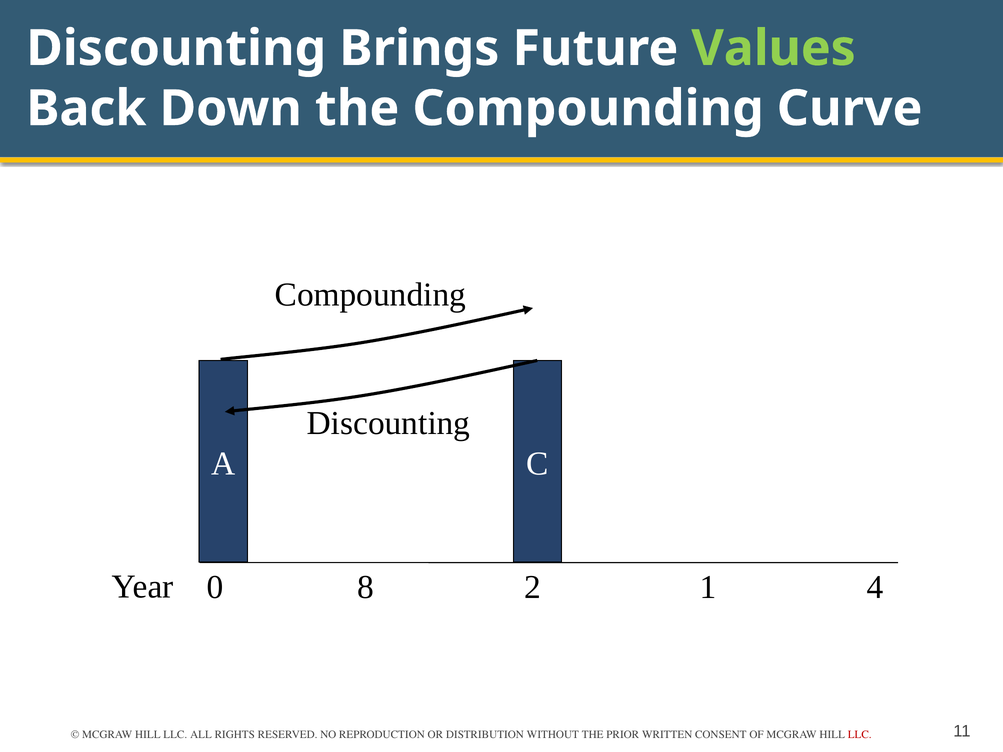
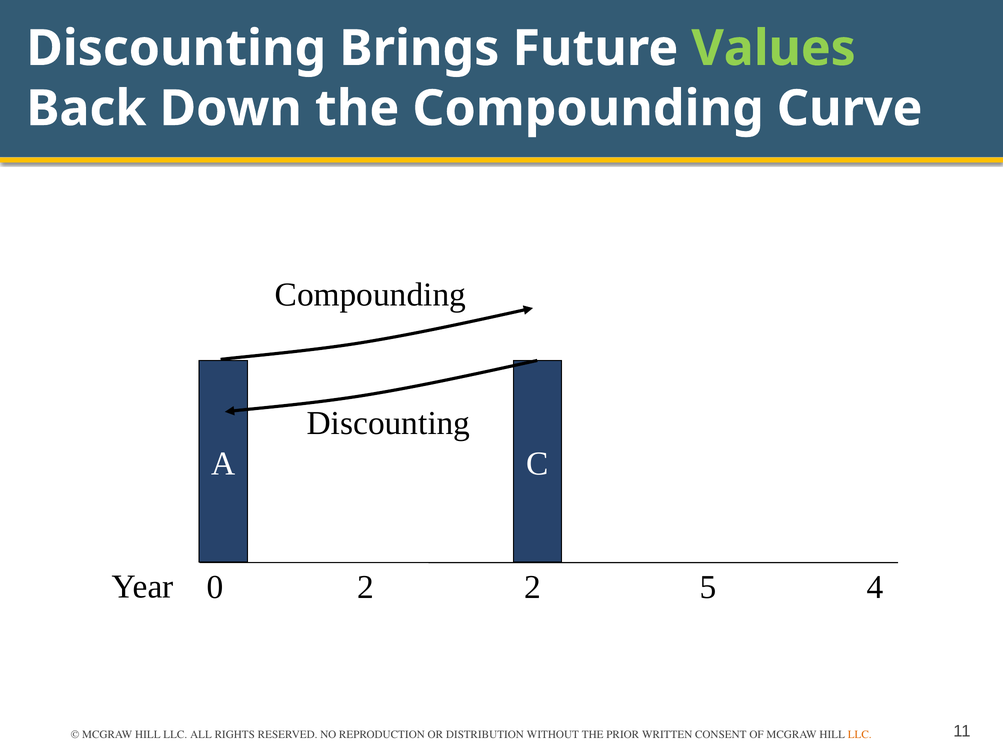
0 8: 8 -> 2 (365, 587)
1: 1 -> 5 (708, 587)
LLC colour: red -> orange (860, 735)
